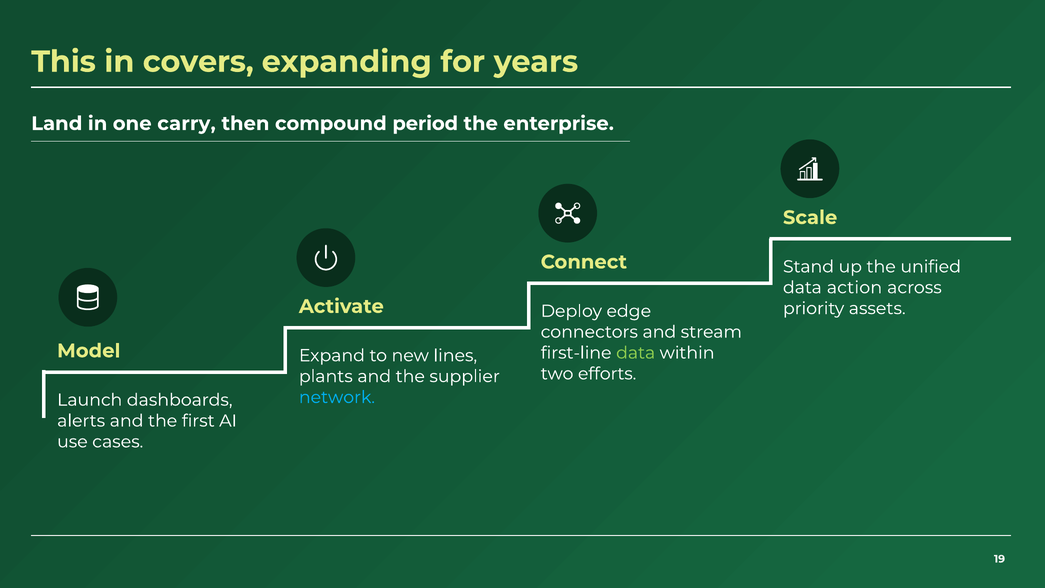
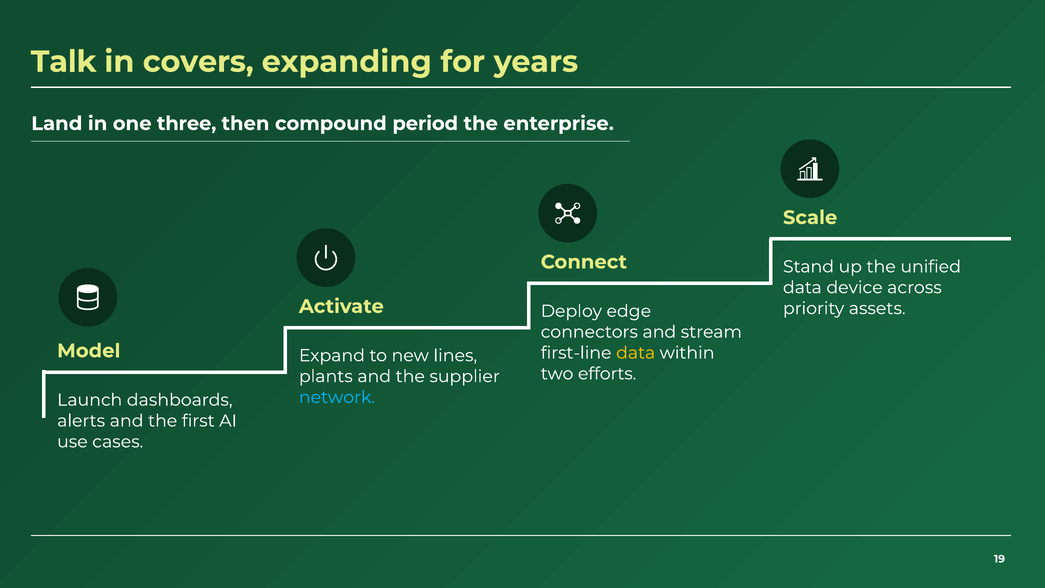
This: This -> Talk (64, 62)
carry: carry -> three (187, 123)
action: action -> device (855, 287)
data colour: light green -> yellow (636, 353)
